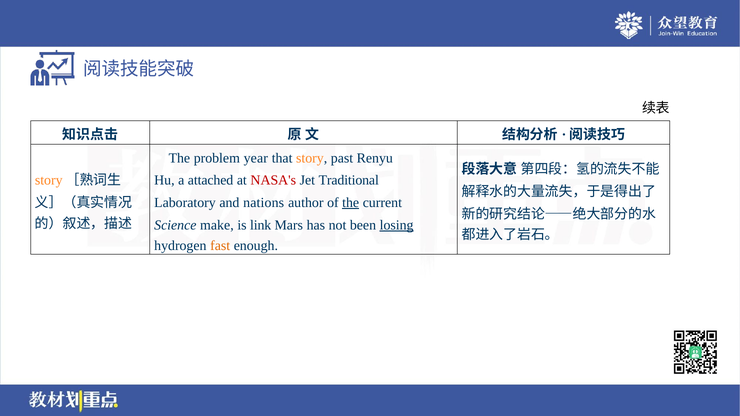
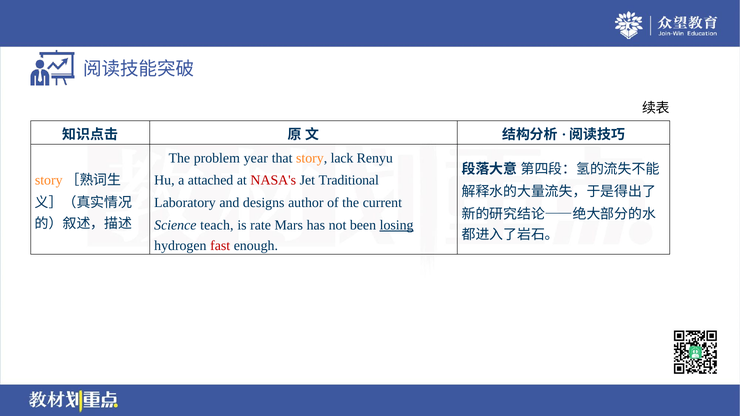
past: past -> lack (342, 158)
nations: nations -> designs (264, 203)
the underline: present -> none (351, 203)
make: make -> teach (217, 225)
link: link -> rate (261, 225)
fast colour: orange -> red (220, 246)
